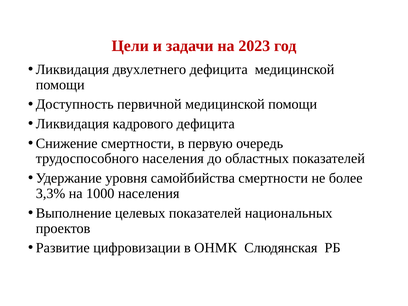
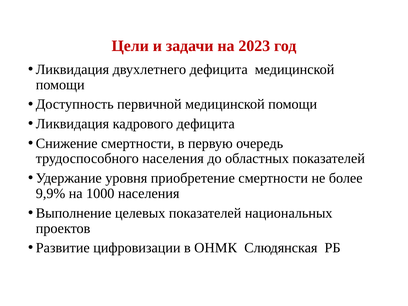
самойбийства: самойбийства -> приобретение (193, 178)
3,3%: 3,3% -> 9,9% (51, 193)
